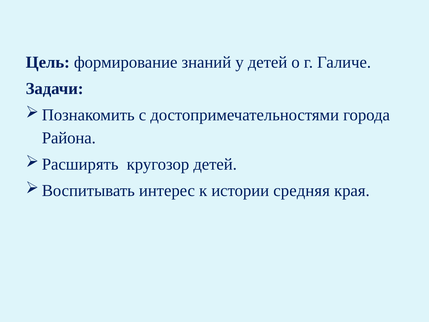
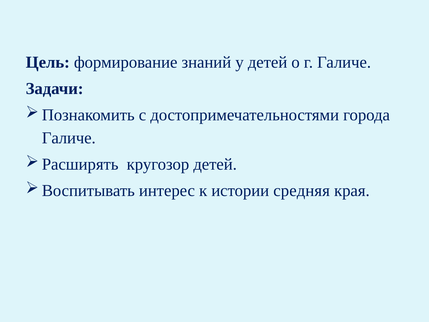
Района: Района -> Галиче (69, 138)
